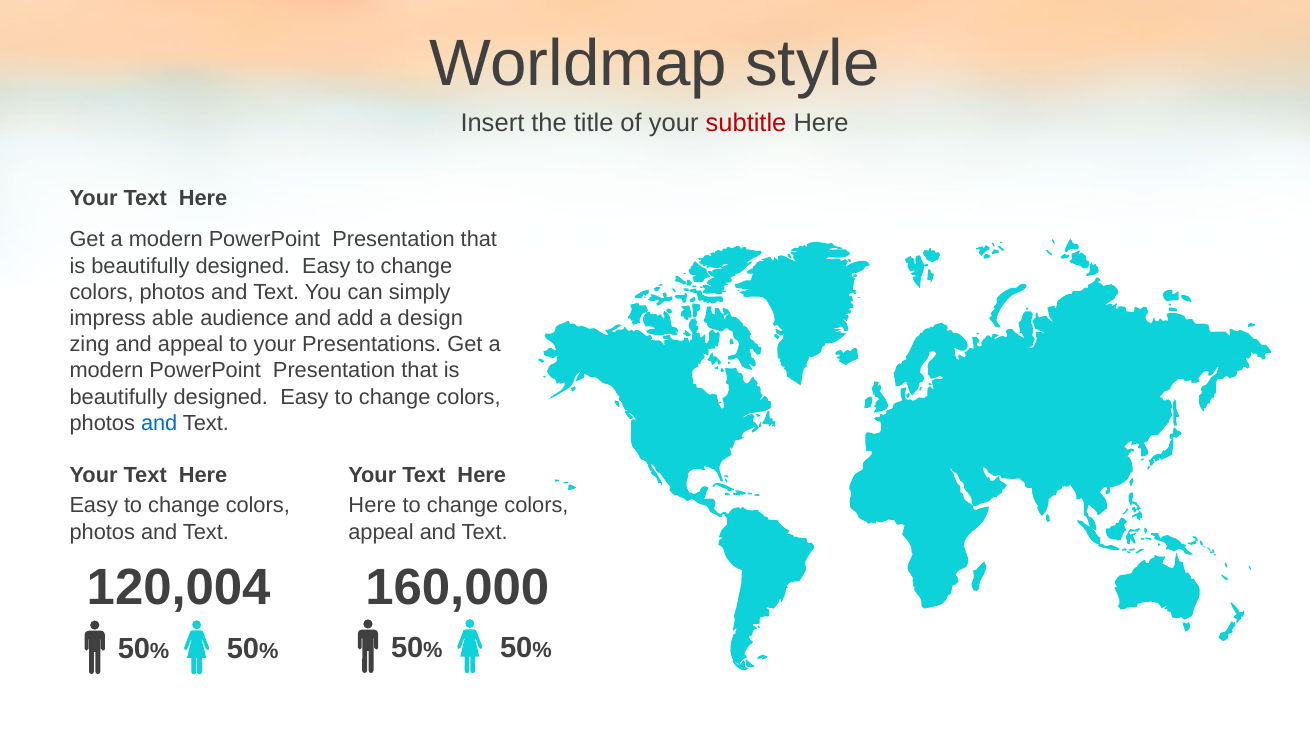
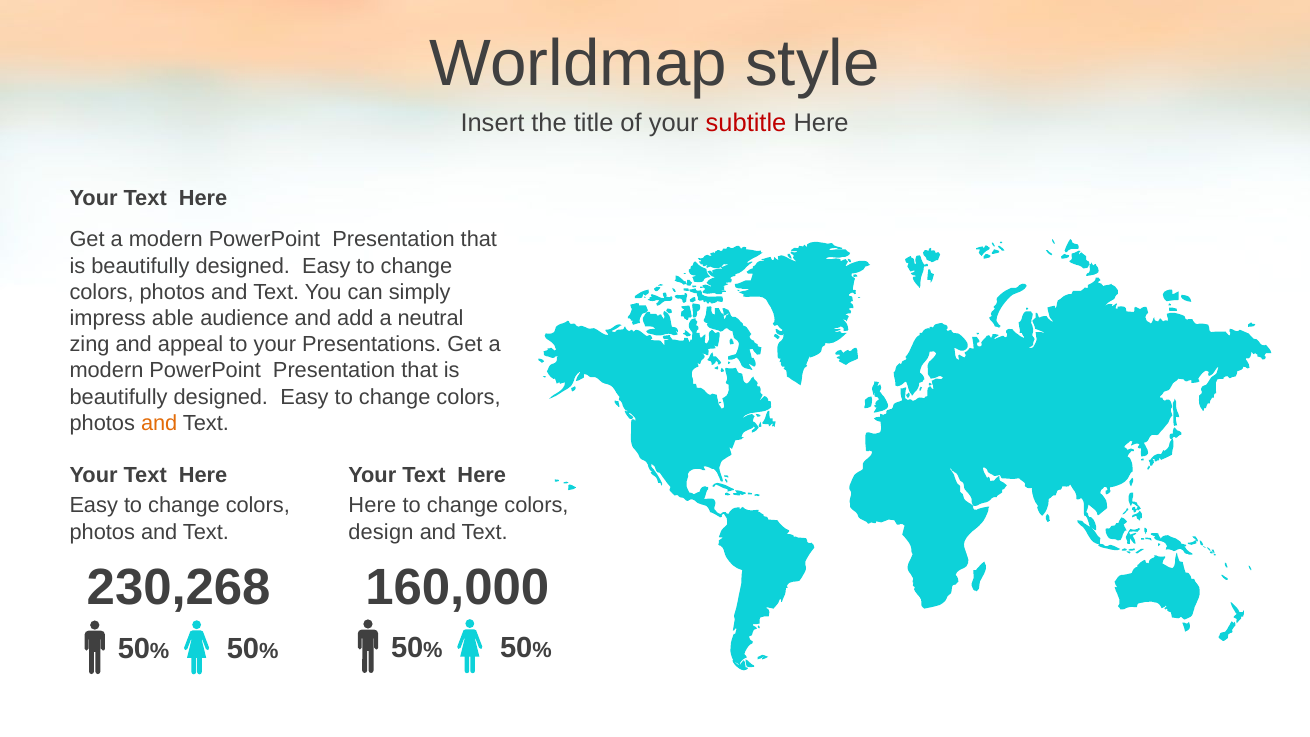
design: design -> neutral (431, 318)
and colour: blue -> orange (159, 423)
appeal: appeal -> design (381, 532)
120,004: 120,004 -> 230,268 (179, 588)
